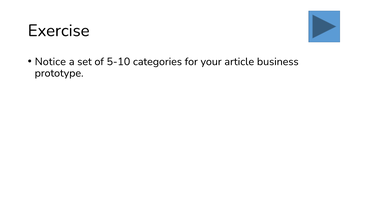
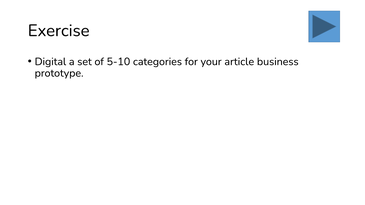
Notice: Notice -> Digital (50, 62)
